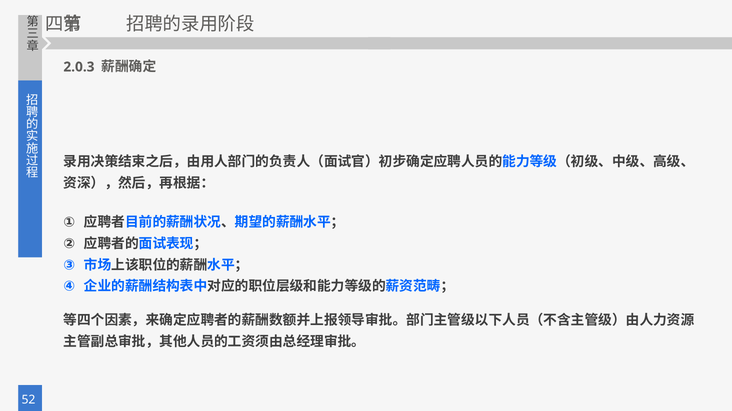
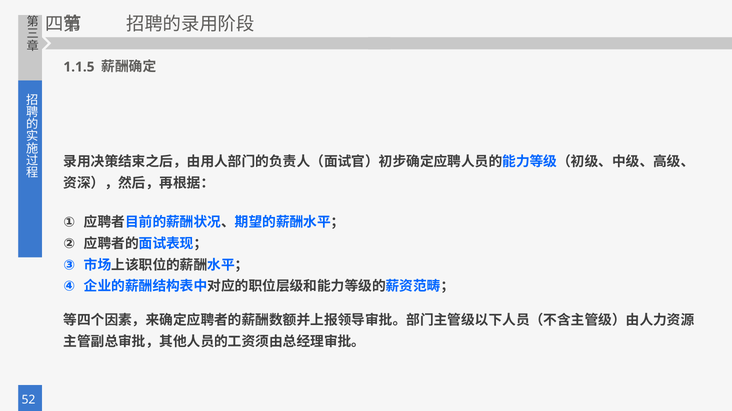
2.0.3: 2.0.3 -> 1.1.5 (79, 67)
